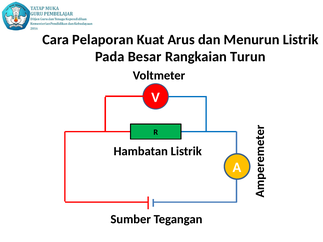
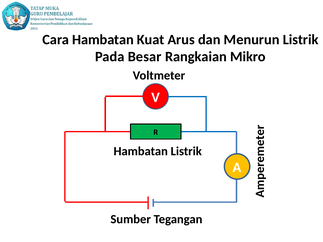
Cara Pelaporan: Pelaporan -> Hambatan (103, 40)
Turun: Turun -> Mikro (248, 57)
